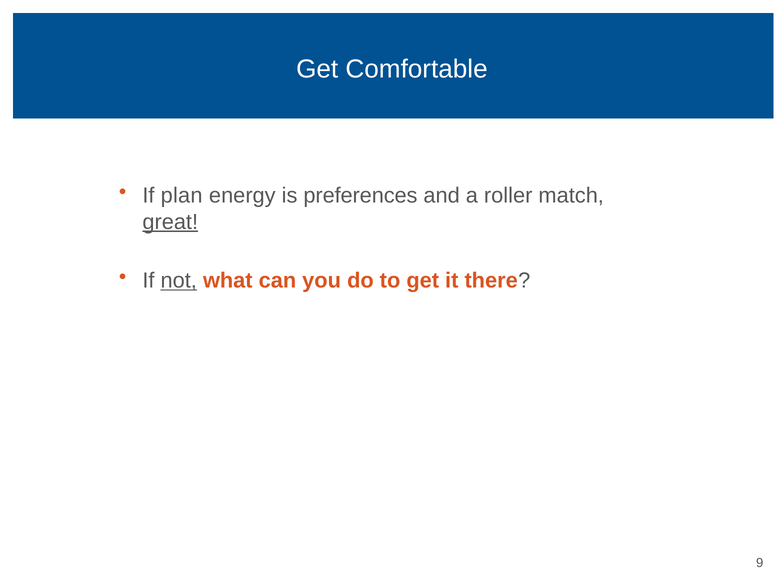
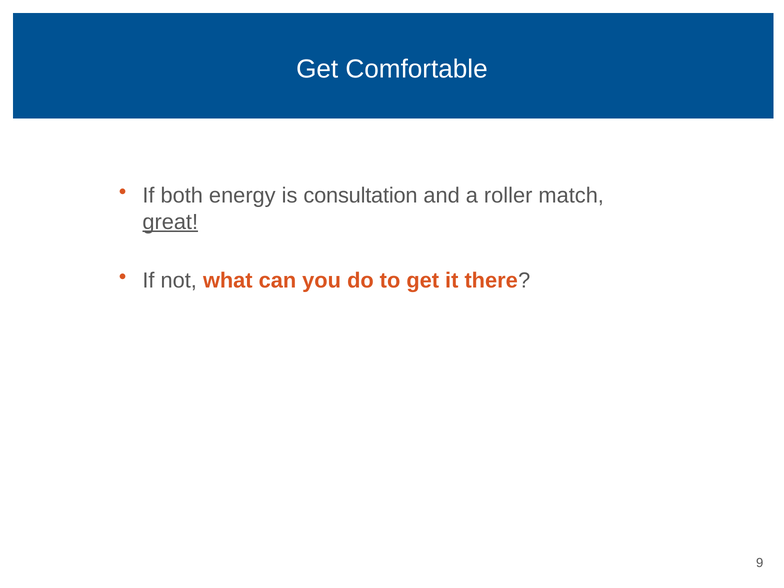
plan: plan -> both (182, 196)
preferences: preferences -> consultation (361, 196)
not underline: present -> none (179, 281)
